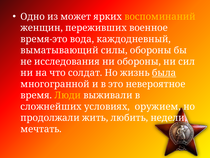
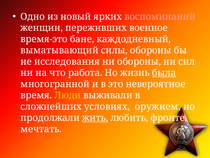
может: может -> новый (76, 17)
воспоминаний colour: yellow -> pink (160, 17)
вода: вода -> бане (82, 39)
солдат: солдат -> работа (85, 73)
жить underline: none -> present (95, 118)
недели: недели -> фронте (169, 118)
